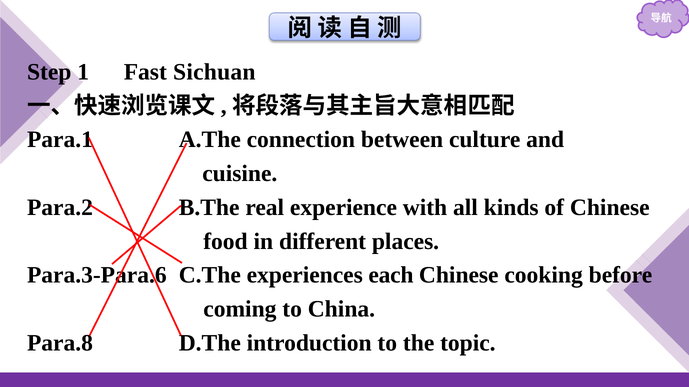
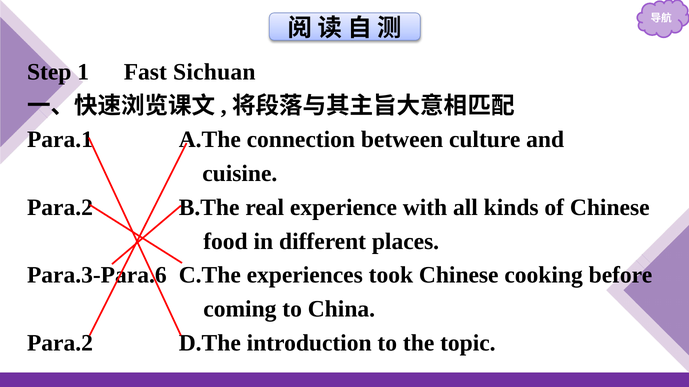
each: each -> took (391, 275)
Para.8: Para.8 -> Para.2 (60, 343)
